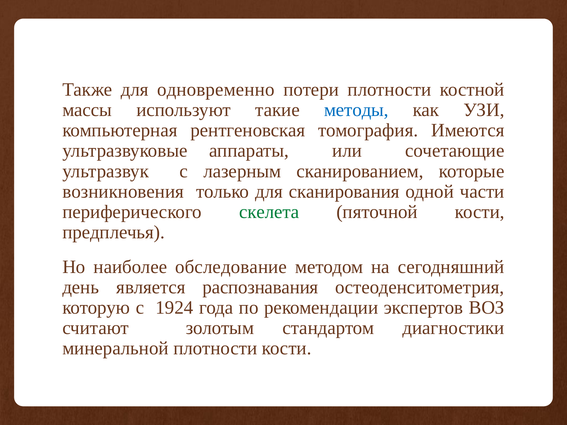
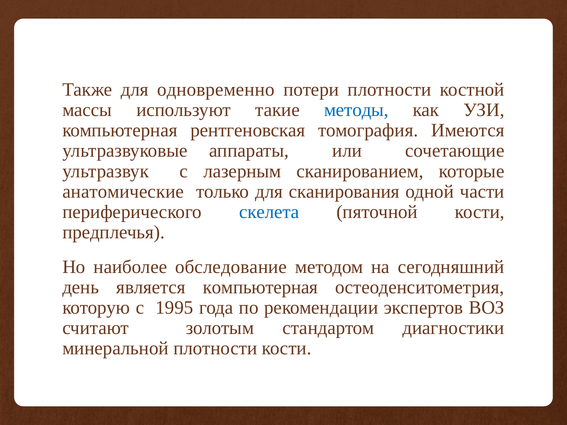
возникновения: возникновения -> анатомические (123, 192)
скелета colour: green -> blue (269, 212)
является распознавания: распознавания -> компьютерная (260, 287)
1924: 1924 -> 1995 (174, 308)
